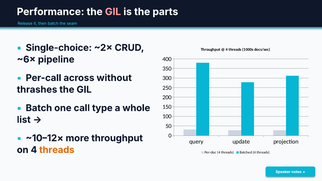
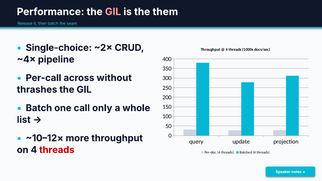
parts: parts -> them (165, 12)
~6×: ~6× -> ~4× (26, 59)
type: type -> only (102, 108)
threads colour: orange -> red (57, 150)
